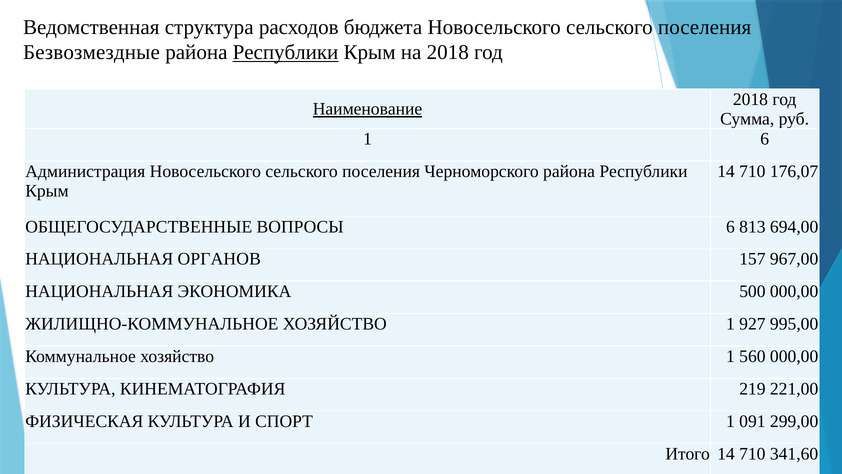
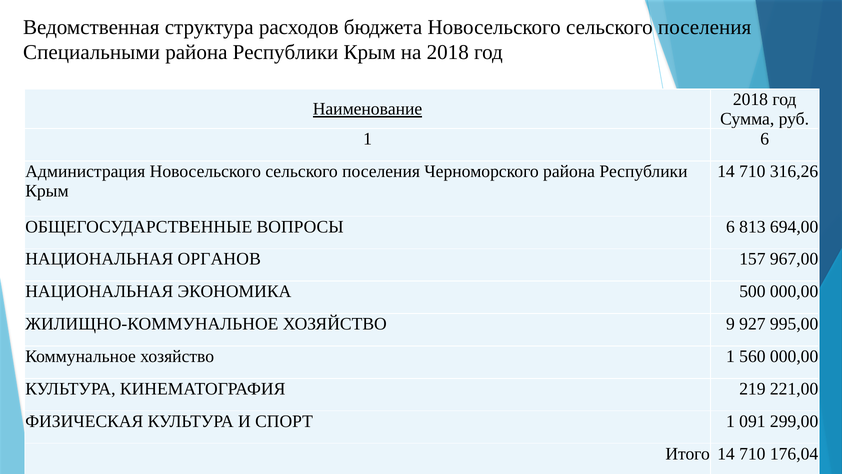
Безвозмездные: Безвозмездные -> Специальными (92, 52)
Республики underline: present -> none (286, 52)
176,07: 176,07 -> 316,26 (794, 171)
ЖИЛИЩНО-КОММУНАЛЬНОЕ ХОЗЯЙСТВО 1: 1 -> 9 (731, 324)
341,60: 341,60 -> 176,04 (794, 454)
